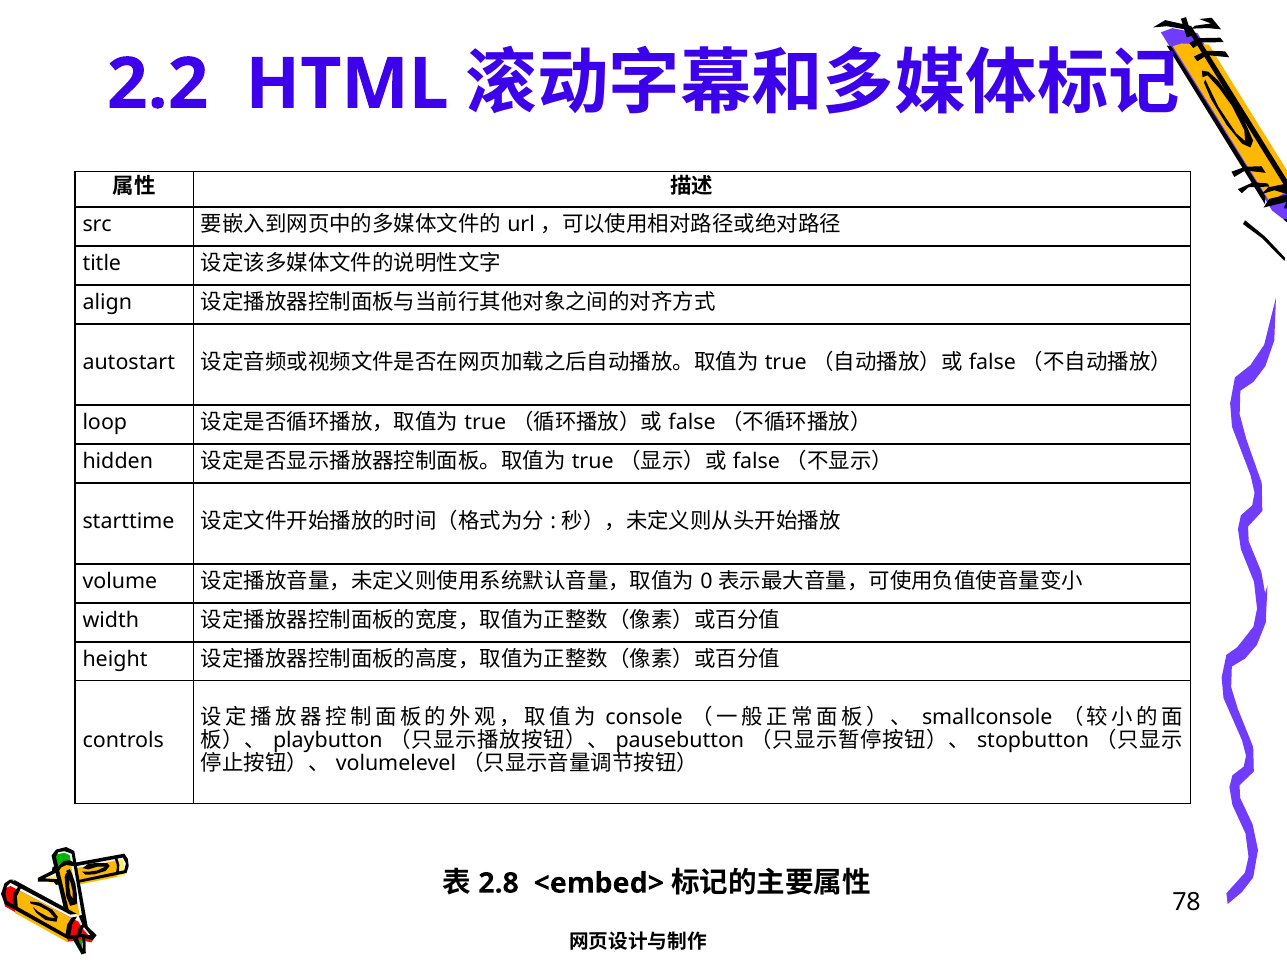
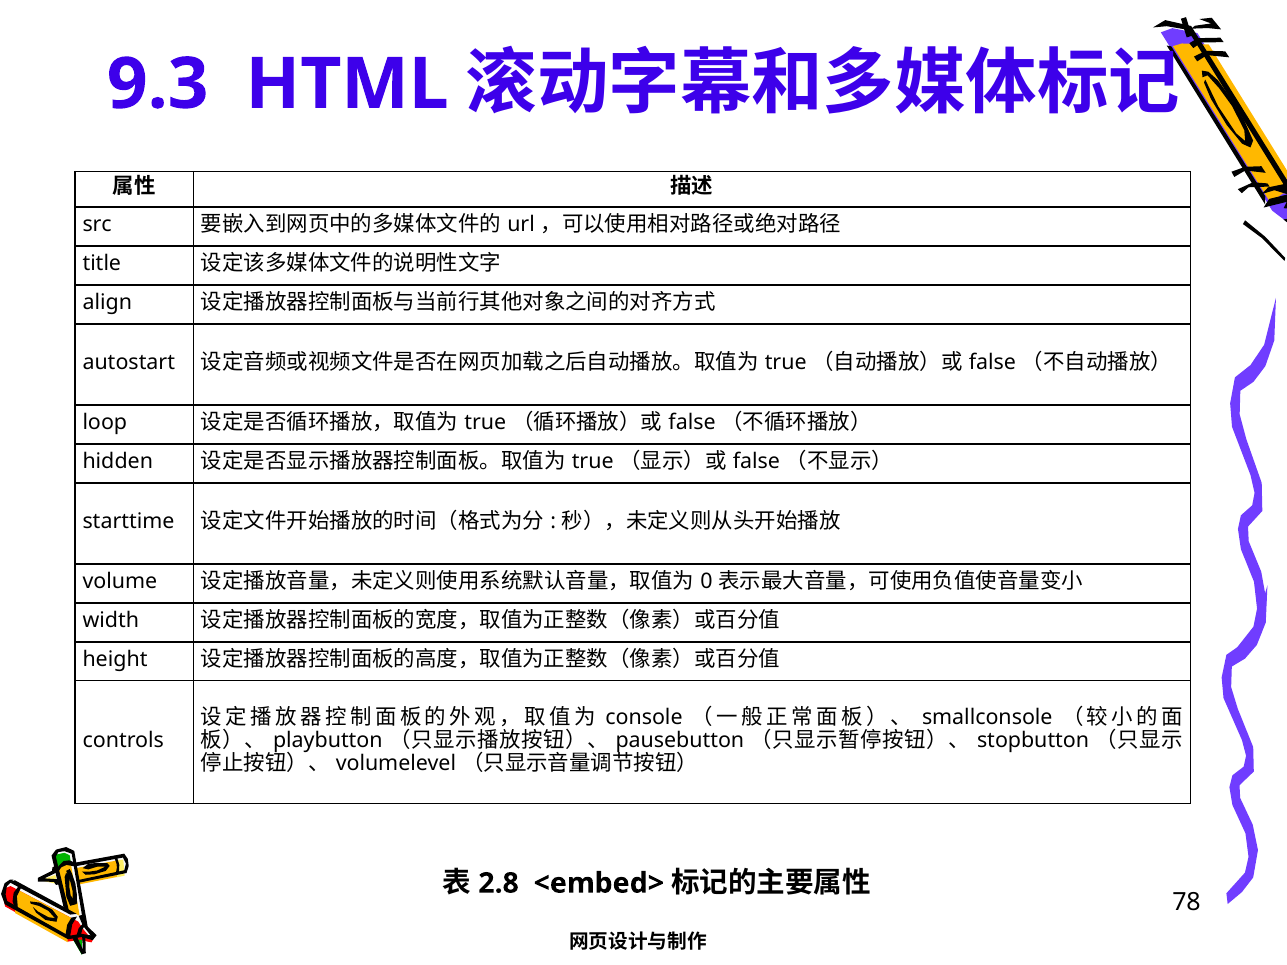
2.2: 2.2 -> 9.3 (158, 84)
